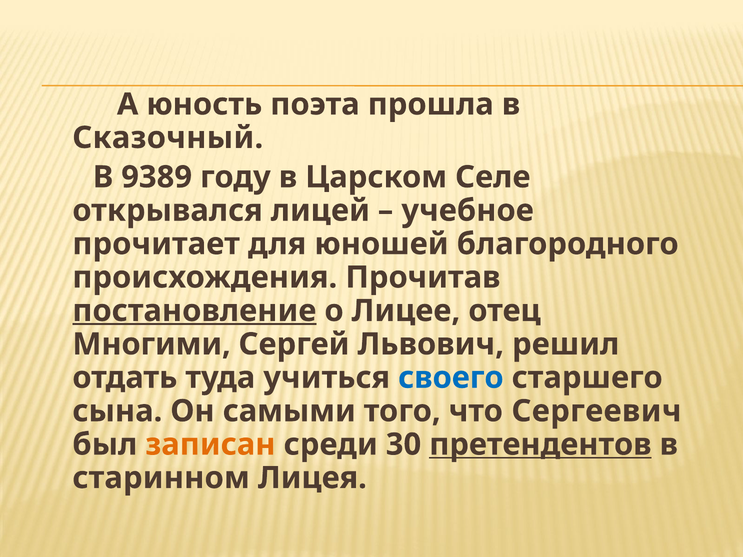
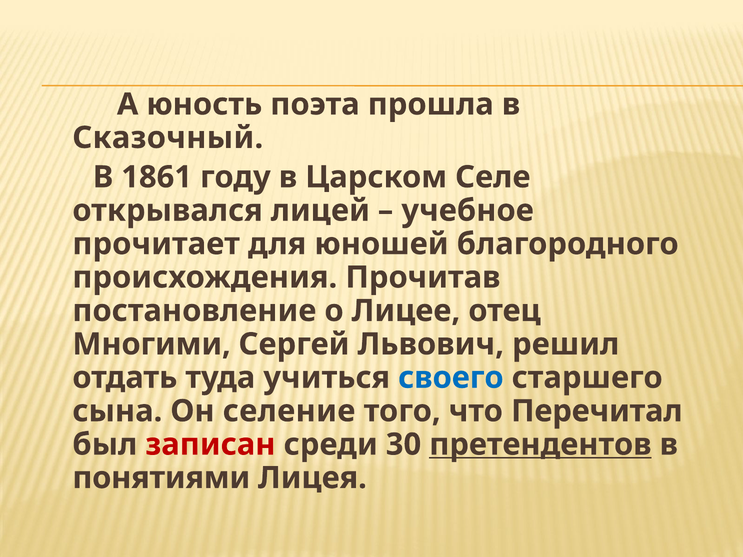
9389: 9389 -> 1861 (157, 177)
постановление underline: present -> none (194, 311)
самыми: самыми -> селение (289, 411)
Сергеевич: Сергеевич -> Перечитал (597, 411)
записан colour: orange -> red (210, 445)
старинном: старинном -> понятиями (161, 478)
